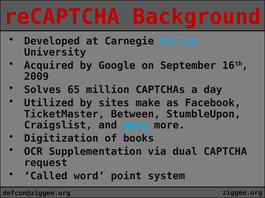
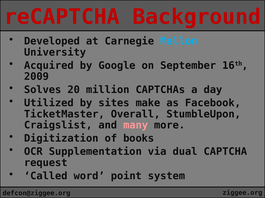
65: 65 -> 20 (74, 90)
Between: Between -> Overall (136, 115)
many colour: light blue -> pink (136, 126)
